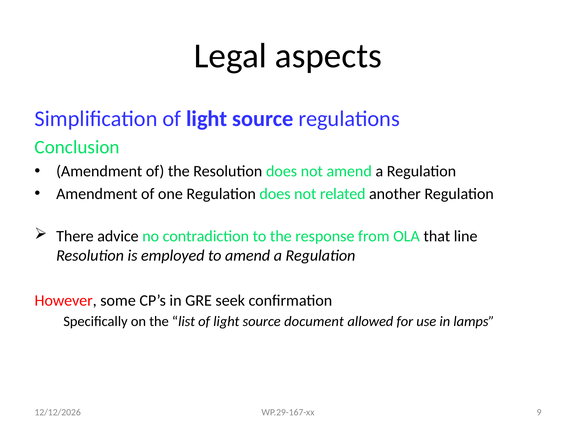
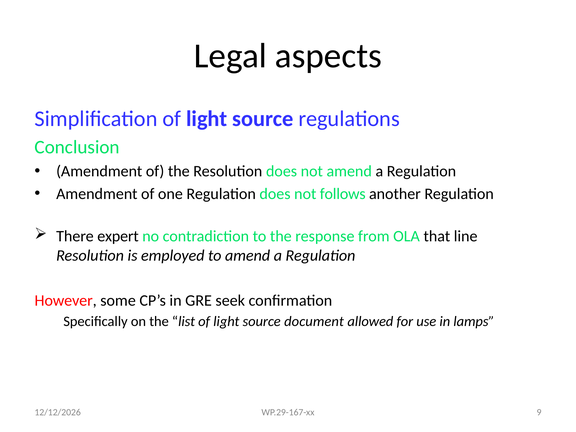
related: related -> follows (343, 194)
advice: advice -> expert (118, 236)
